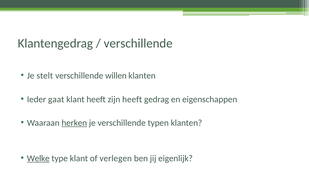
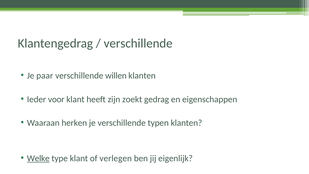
stelt: stelt -> paar (45, 76)
gaat: gaat -> voor (56, 99)
zijn heeft: heeft -> zoekt (132, 99)
herken underline: present -> none (74, 123)
